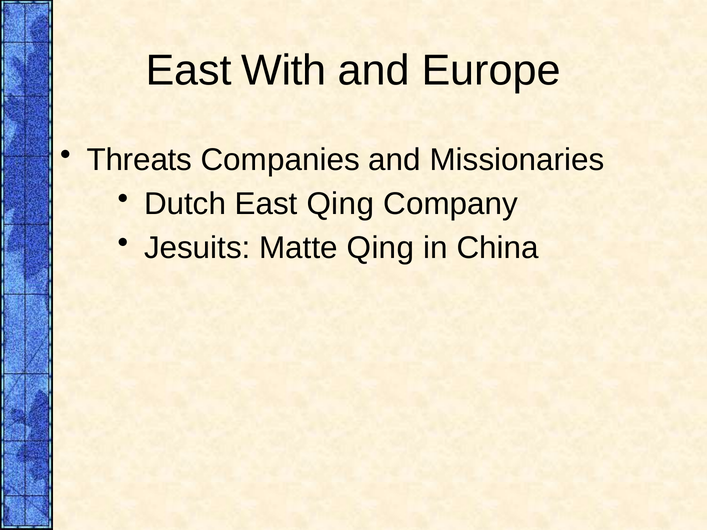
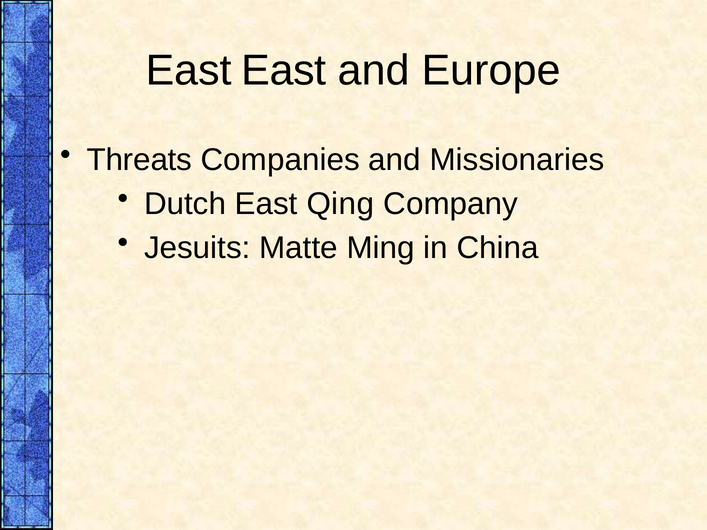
East With: With -> East (284, 71)
Matte Qing: Qing -> Ming (381, 248)
